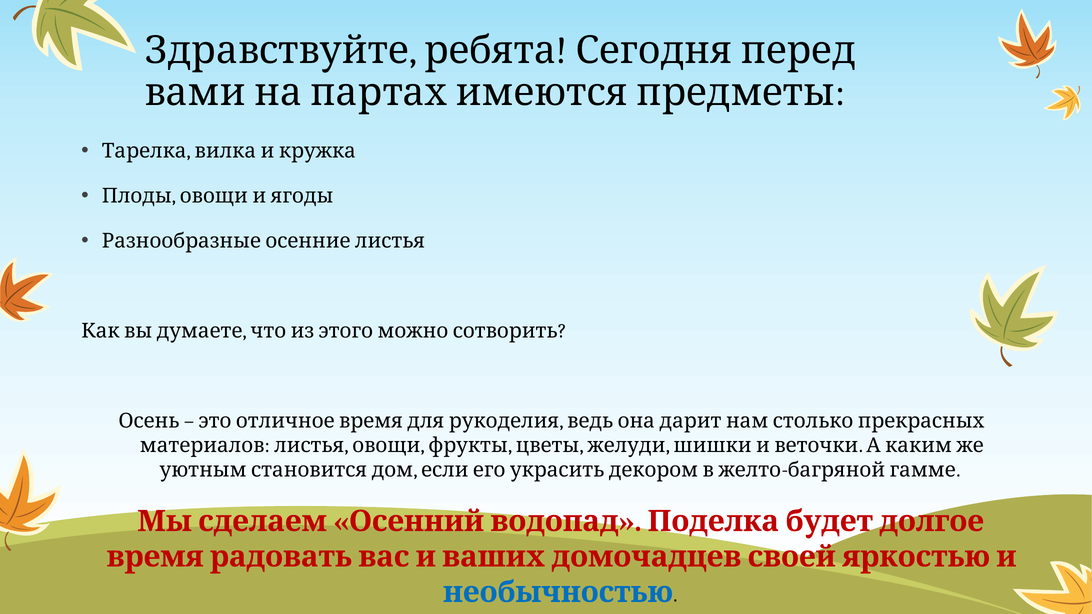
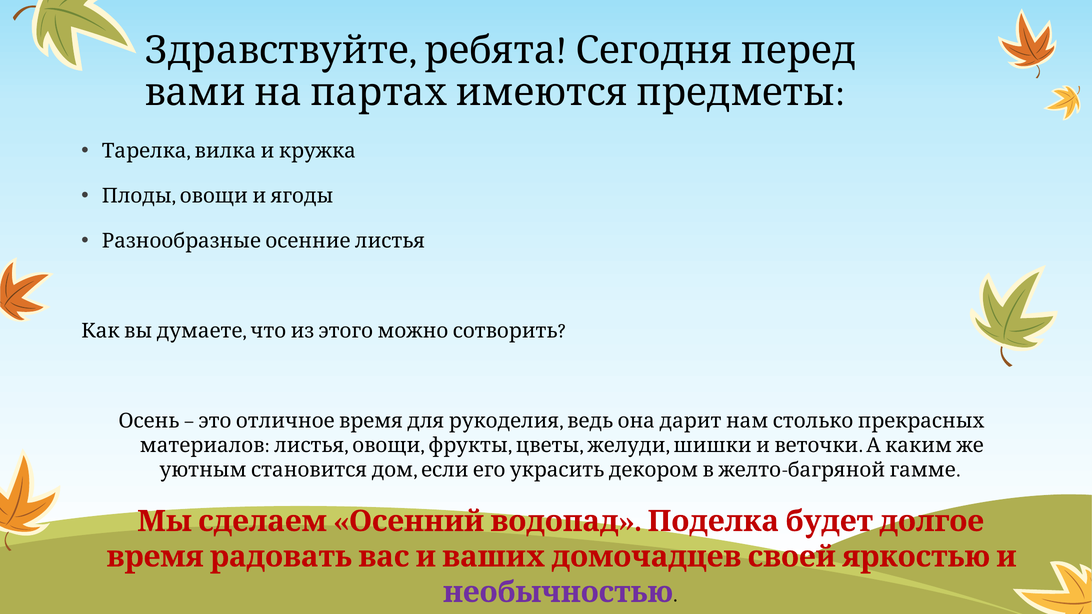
необычностью colour: blue -> purple (558, 592)
